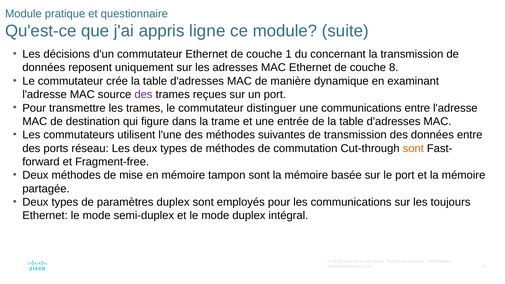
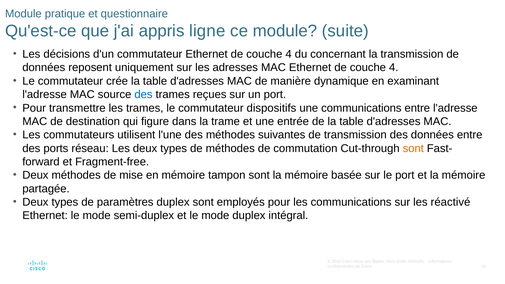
1: 1 -> 4 (289, 54)
8: 8 -> 4 (394, 68)
des colour: purple -> blue (143, 95)
distinguer: distinguer -> dispositifs (271, 108)
toujours: toujours -> réactivé (450, 202)
